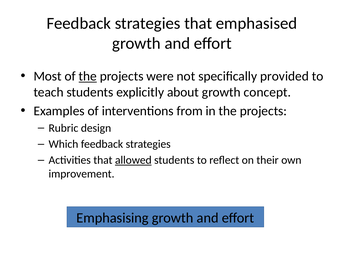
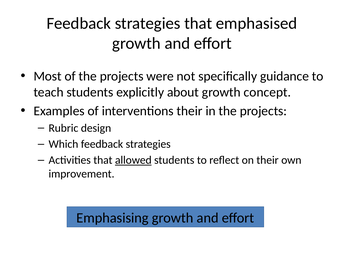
the underline: present -> none (88, 76)
provided: provided -> guidance (285, 76)
interventions from: from -> their (190, 111)
